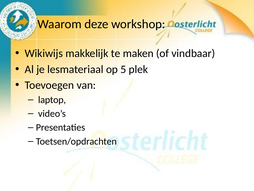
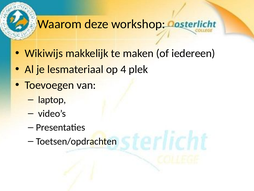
vindbaar: vindbaar -> iedereen (193, 53)
5: 5 -> 4 (123, 69)
